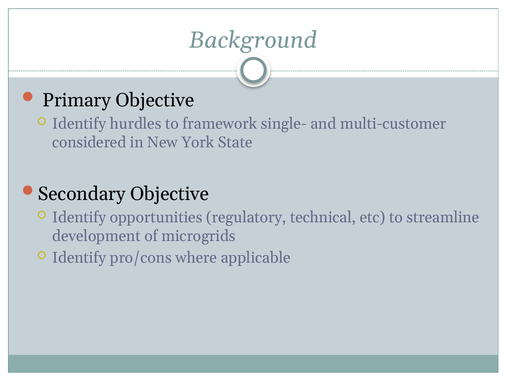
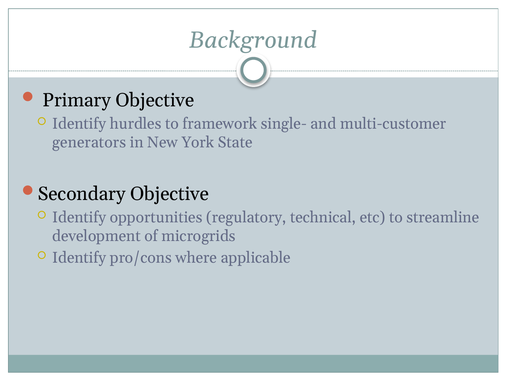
considered: considered -> generators (89, 142)
